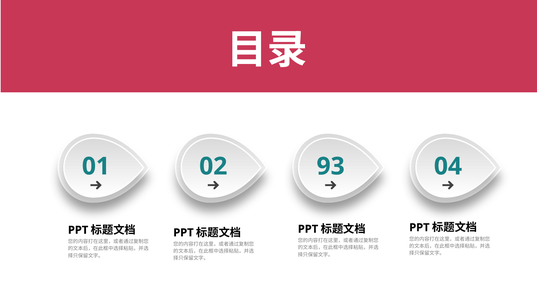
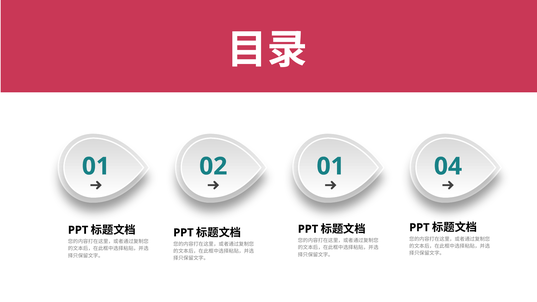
02 93: 93 -> 01 (331, 166)
